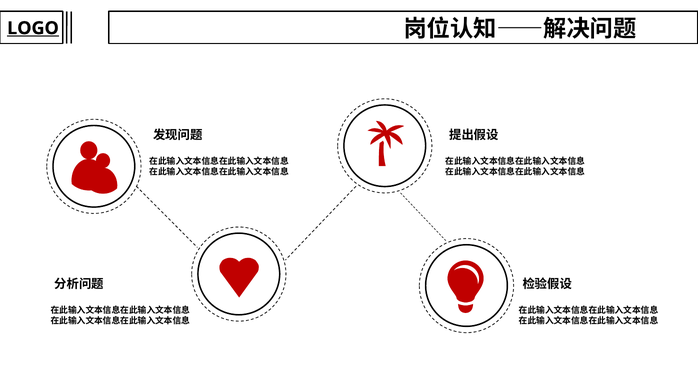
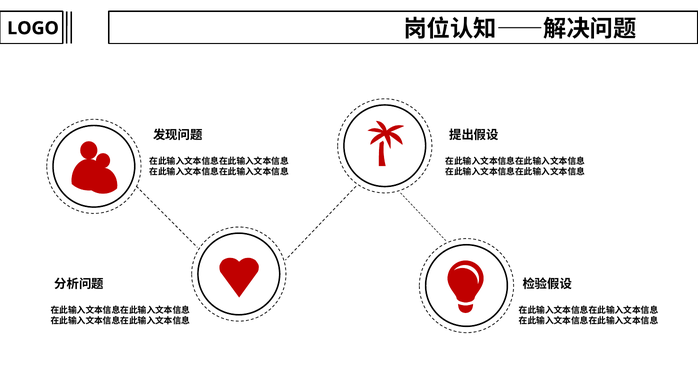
LOGO underline: present -> none (33, 28)
